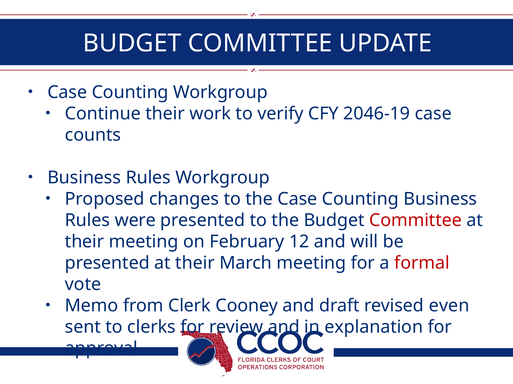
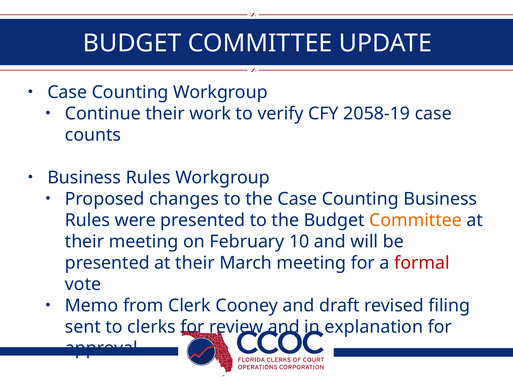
2046-19: 2046-19 -> 2058-19 (377, 114)
Committee colour: red -> orange (416, 221)
12: 12 -> 10 (299, 242)
even: even -> filing (449, 306)
